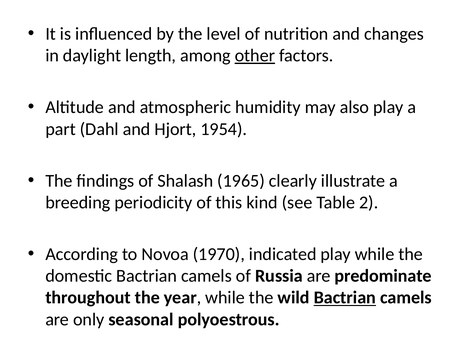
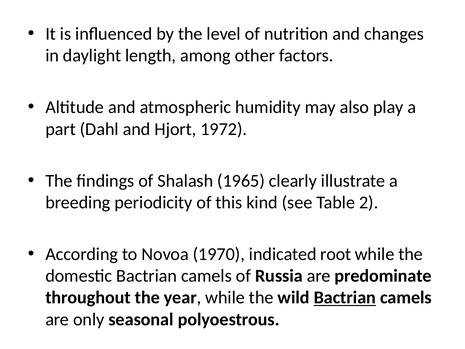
other underline: present -> none (255, 56)
1954: 1954 -> 1972 (224, 129)
indicated play: play -> root (336, 254)
